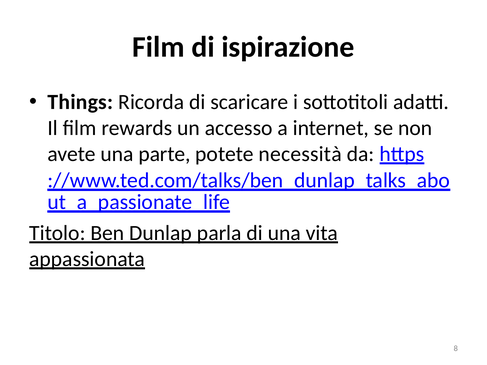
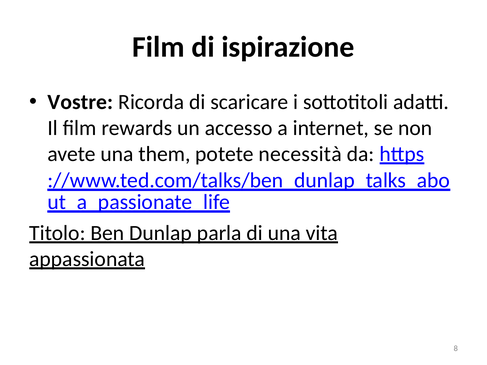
Things: Things -> Vostre (80, 102)
parte: parte -> them (164, 154)
